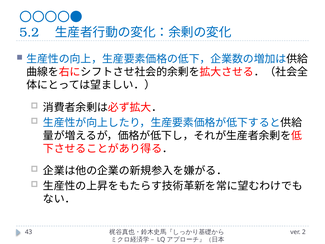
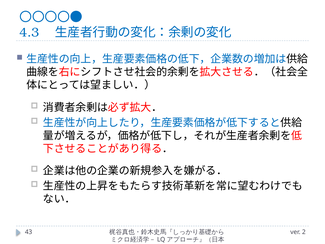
5.2: 5.2 -> 4.3 (29, 32)
